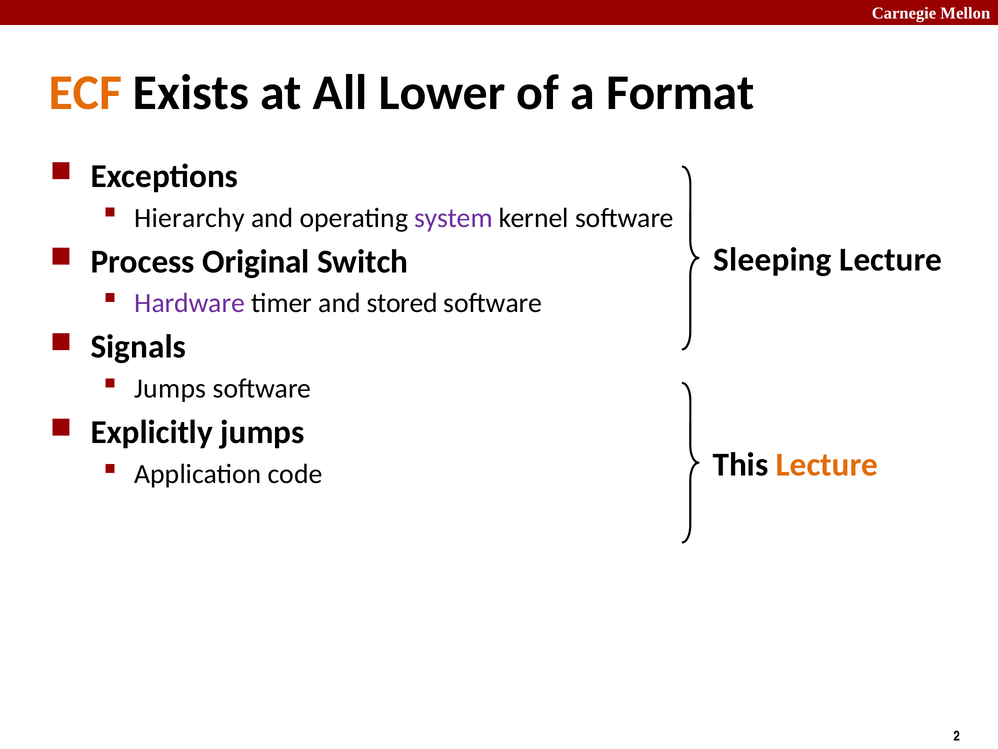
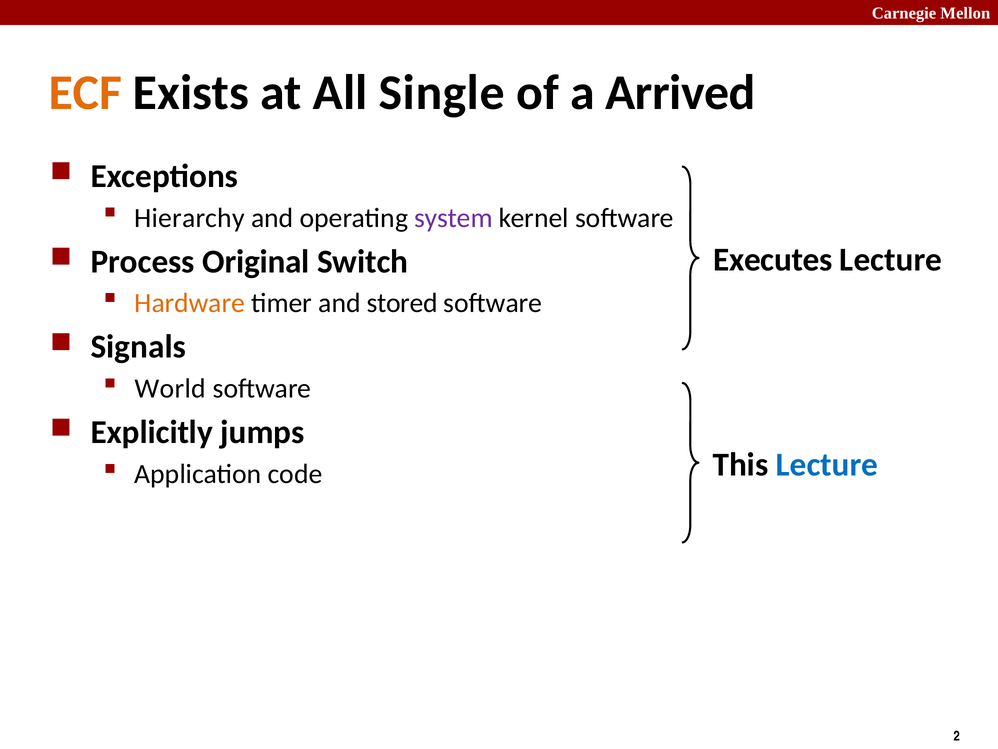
Lower: Lower -> Single (442, 93)
Format: Format -> Arrived (680, 93)
Sleeping: Sleeping -> Executes (773, 260)
Hardware colour: purple -> orange (190, 303)
Jumps: Jumps -> World (170, 388)
Lecture colour: orange -> blue (827, 464)
